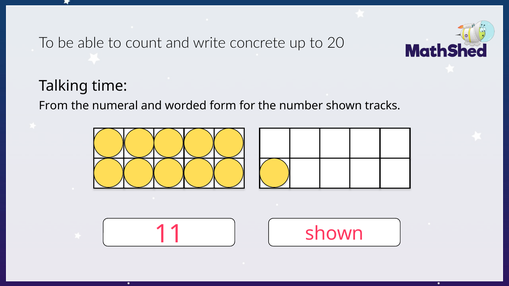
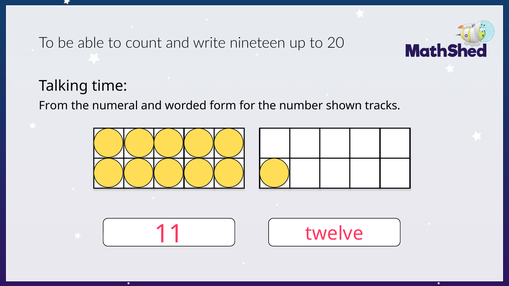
concrete: concrete -> nineteen (258, 43)
11 shown: shown -> twelve (334, 234)
